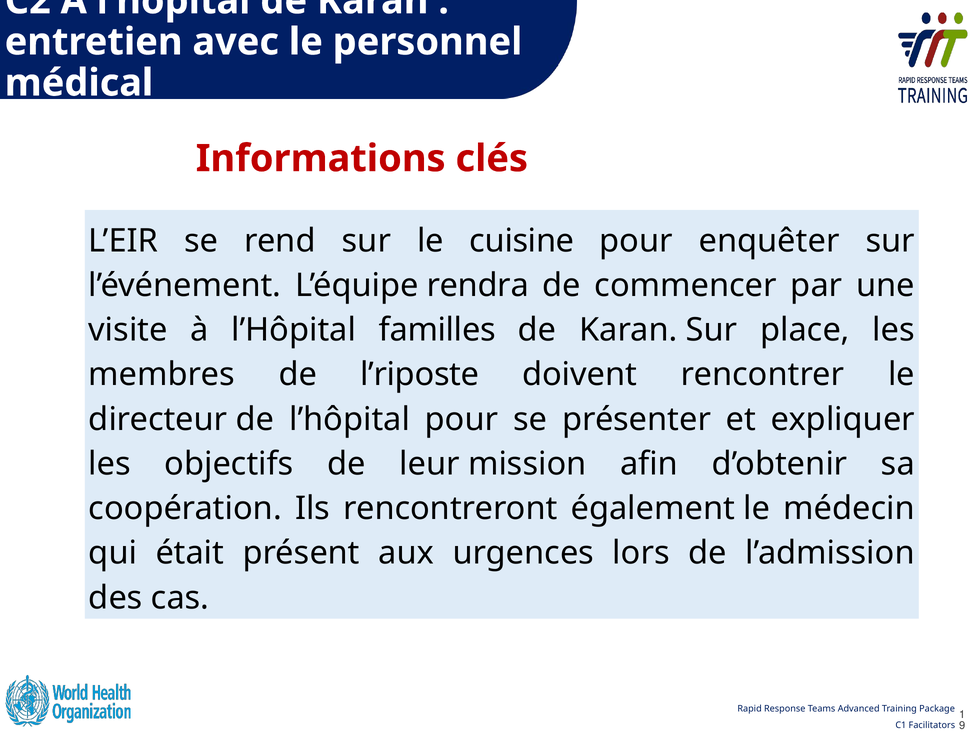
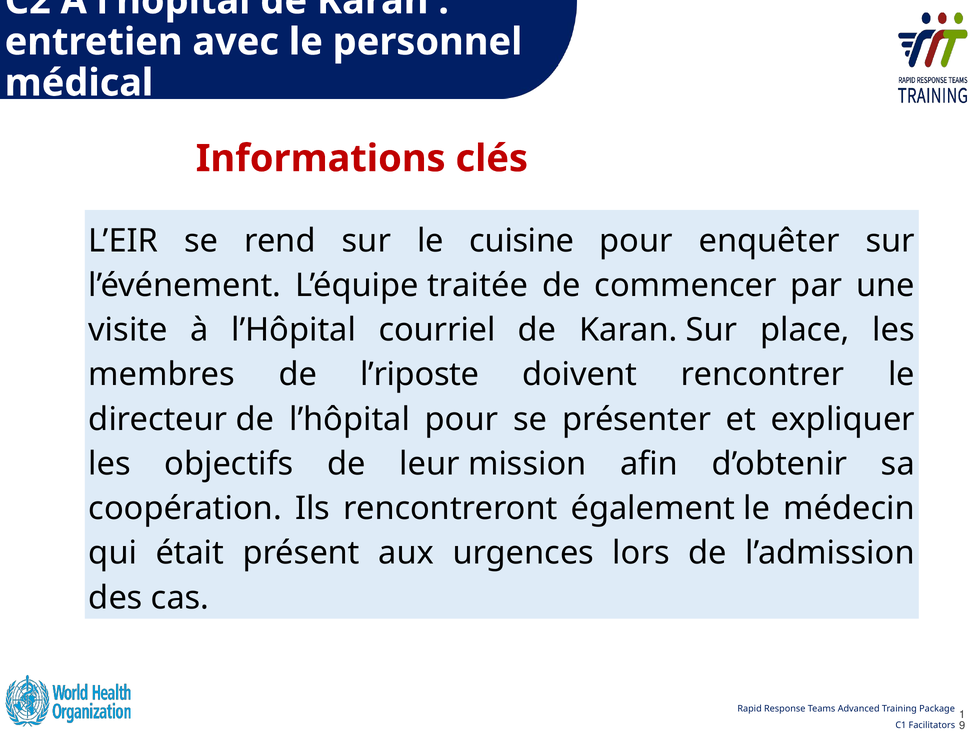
rendra: rendra -> traitée (478, 285)
familles: familles -> courriel (437, 330)
